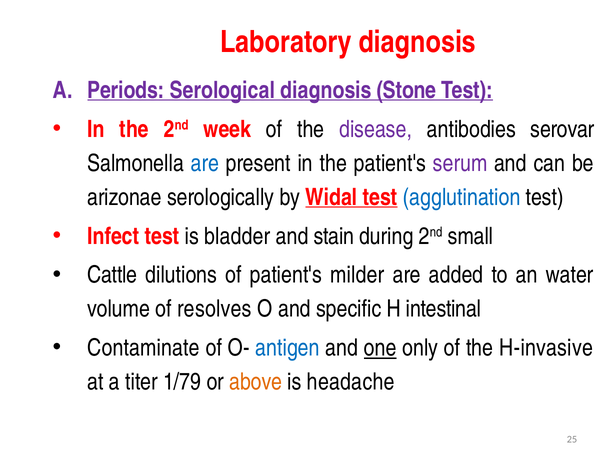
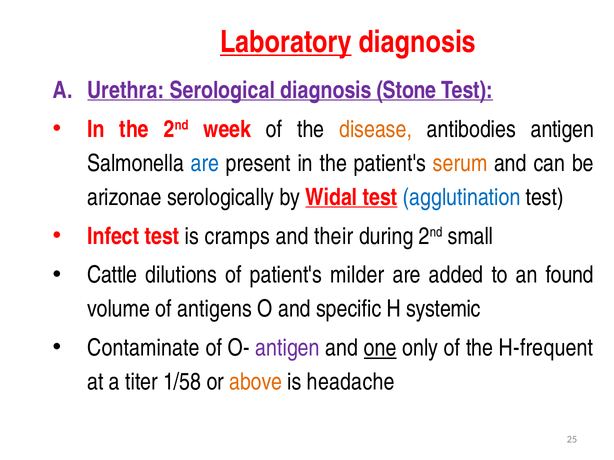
Laboratory underline: none -> present (286, 42)
Periods: Periods -> Urethra (126, 90)
disease colour: purple -> orange (376, 129)
antibodies serovar: serovar -> antigen (562, 129)
serum colour: purple -> orange (460, 163)
bladder: bladder -> cramps (237, 236)
stain: stain -> their (334, 236)
water: water -> found (570, 275)
resolves: resolves -> antigens (215, 309)
intestinal: intestinal -> systemic (444, 309)
antigen colour: blue -> purple (288, 348)
H-invasive: H-invasive -> H-frequent (546, 348)
1/79: 1/79 -> 1/58 (182, 382)
